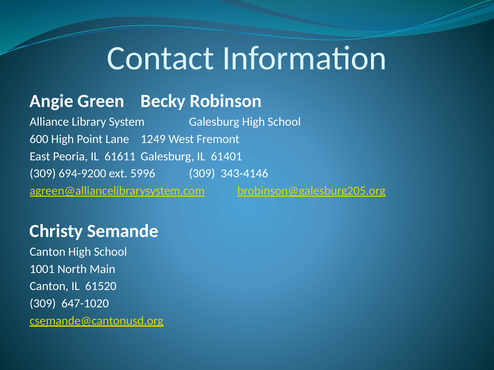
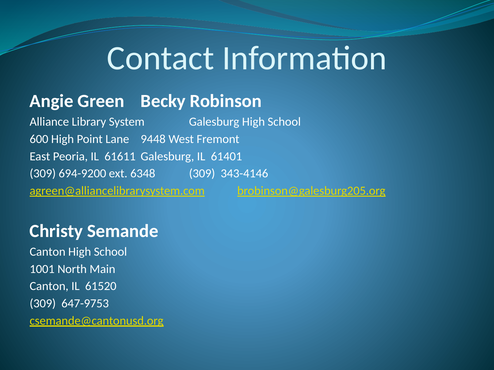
1249: 1249 -> 9448 (153, 139)
5996: 5996 -> 6348 (143, 174)
647-1020: 647-1020 -> 647-9753 (85, 304)
